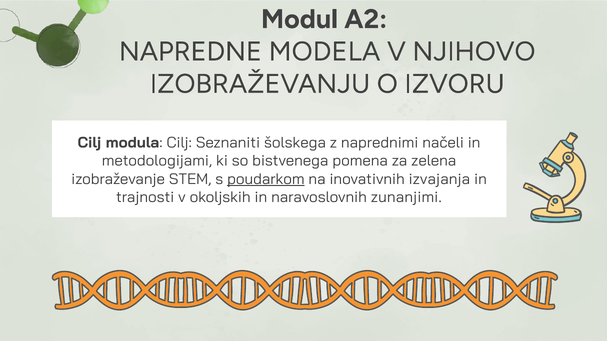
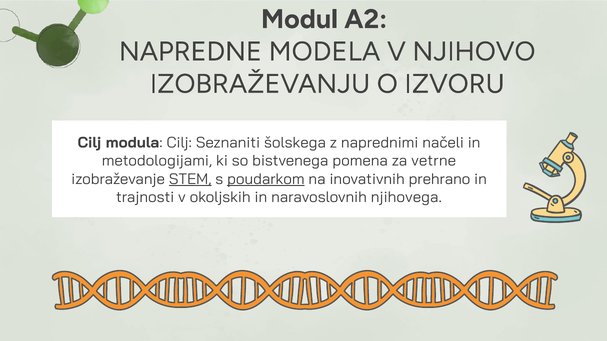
zelena: zelena -> vetrne (434, 161)
STEM underline: none -> present (190, 179)
izvajanja: izvajanja -> prehrano (440, 179)
zunanjimi: zunanjimi -> njihovega (406, 197)
